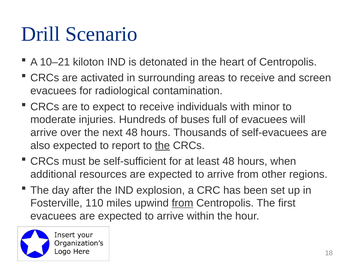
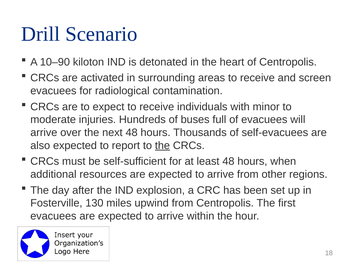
10–21: 10–21 -> 10–90 (55, 62)
110: 110 -> 130 (94, 204)
from underline: present -> none (183, 204)
